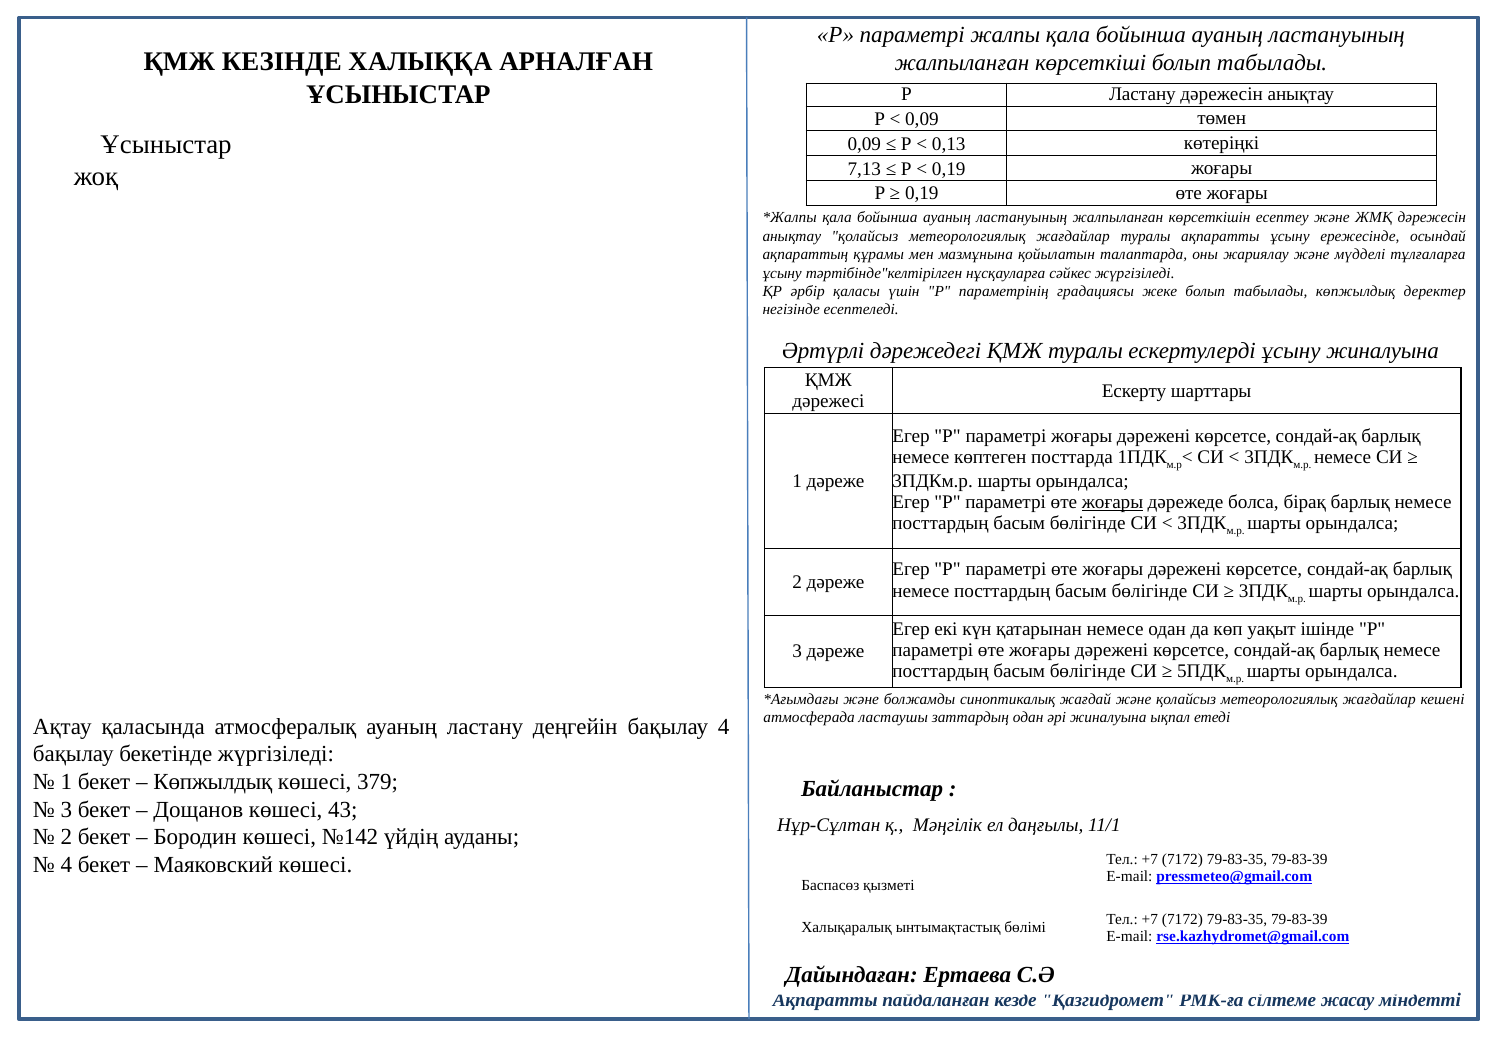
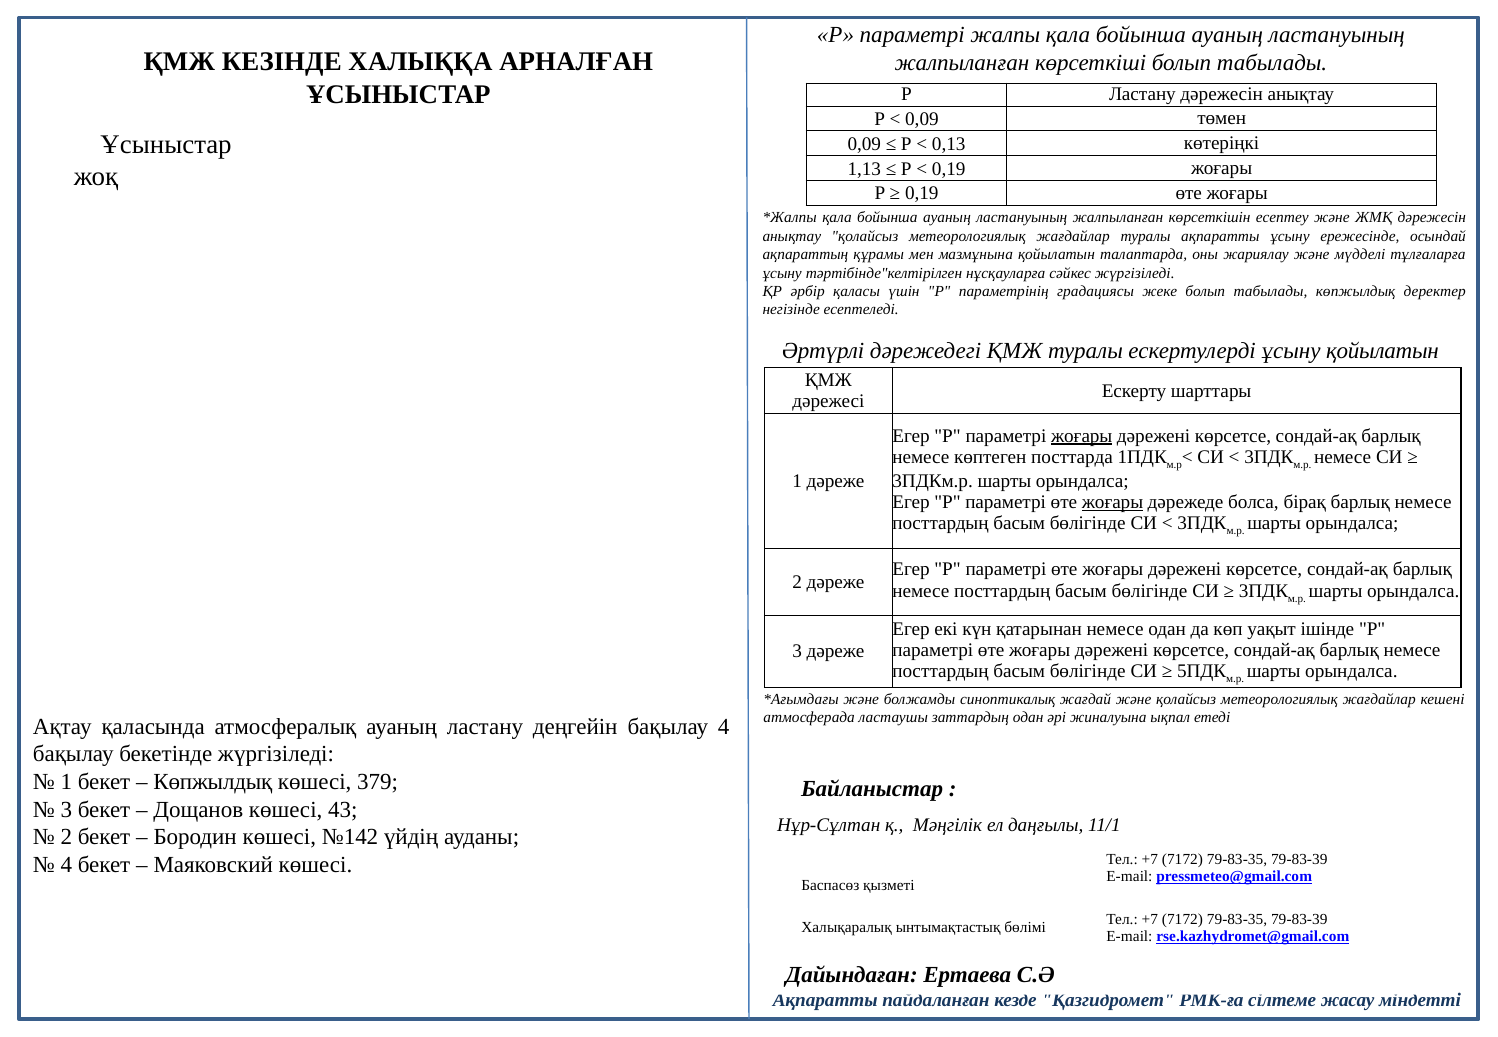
7,13: 7,13 -> 1,13 (864, 169)
ұсыну жиналуына: жиналуына -> қойылатын (1383, 350)
жоғары underline: none -> present (1082, 436)
